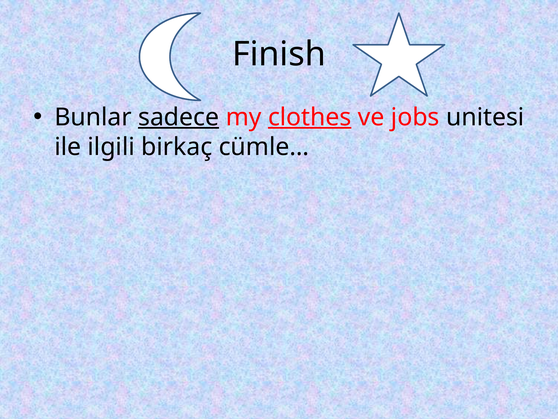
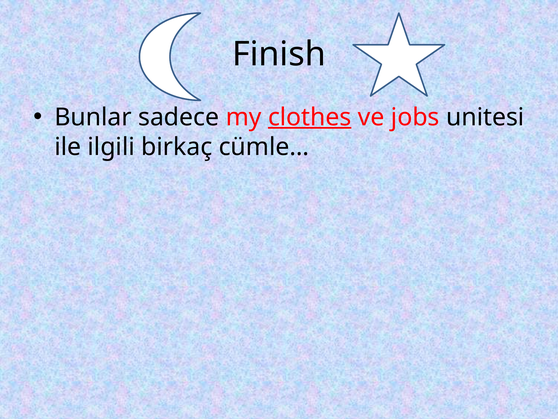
sadece underline: present -> none (179, 117)
